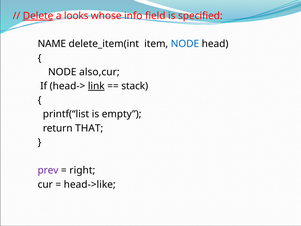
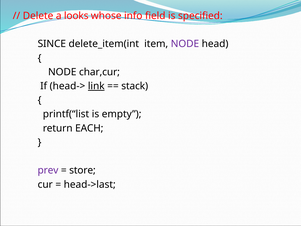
Delete underline: present -> none (38, 16)
NAME: NAME -> SINCE (52, 44)
NODE colour: blue -> purple (185, 44)
also,cur: also,cur -> char,cur (99, 72)
THAT: THAT -> EACH (89, 128)
right: right -> store (82, 170)
head->like: head->like -> head->last (90, 184)
